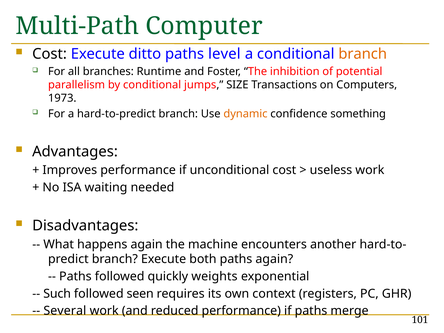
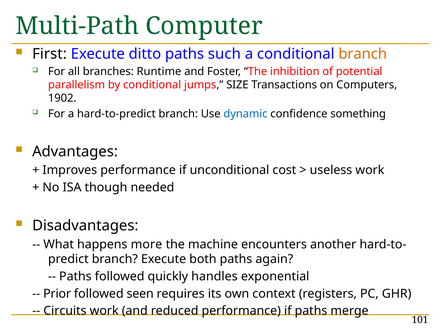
Cost: Cost -> First (49, 54)
level: level -> such (224, 54)
1973: 1973 -> 1902 (62, 98)
dynamic colour: orange -> blue (245, 114)
waiting: waiting -> though (106, 187)
happens again: again -> more (147, 244)
weights: weights -> handles (215, 276)
Such: Such -> Prior (57, 294)
Several: Several -> Circuits (65, 311)
